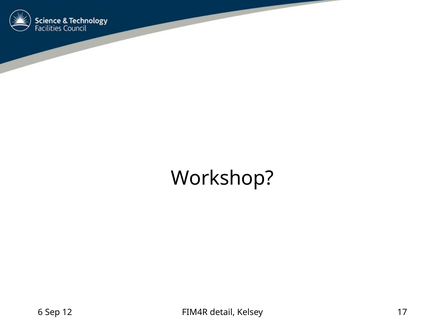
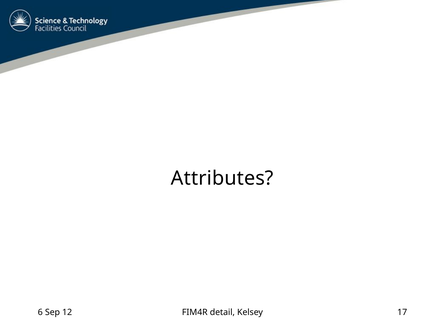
Workshop: Workshop -> Attributes (222, 178)
